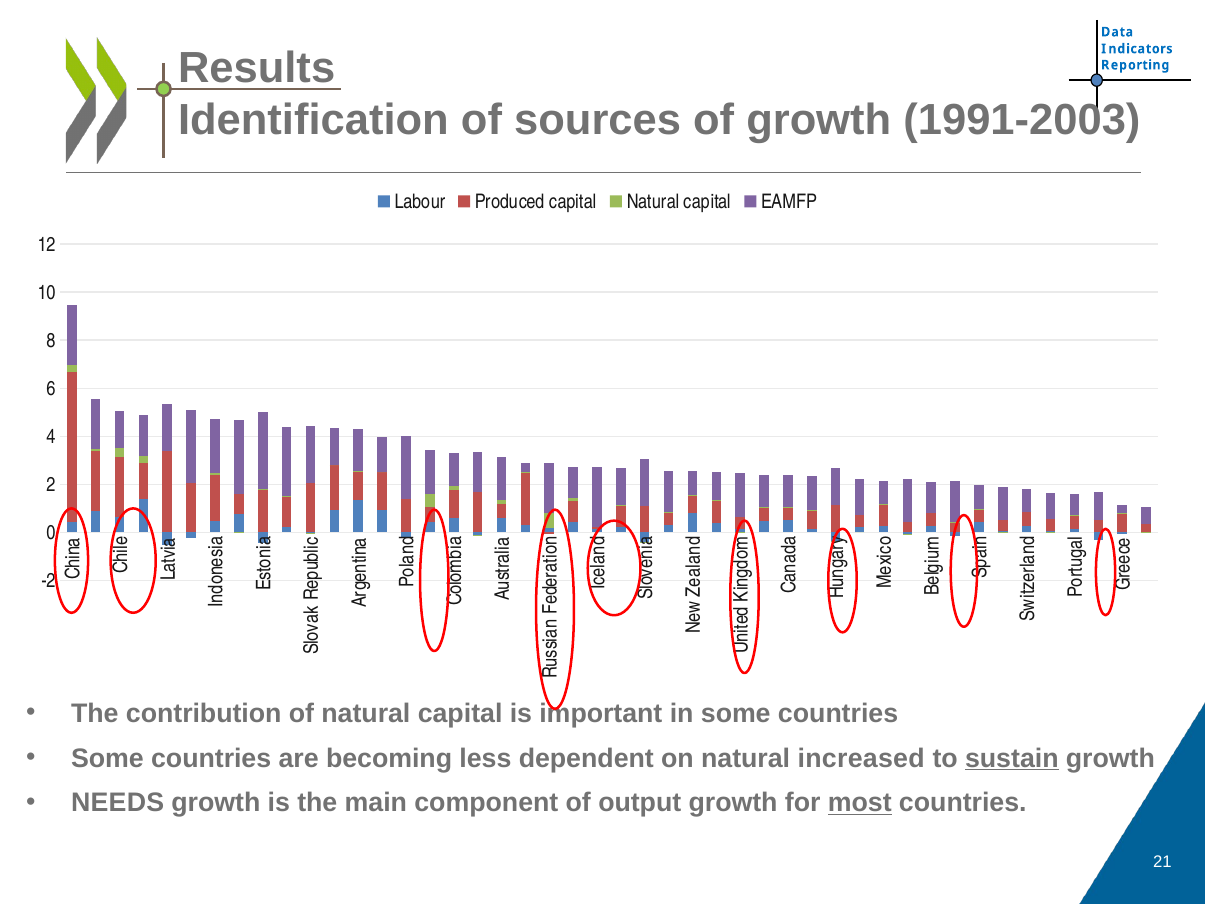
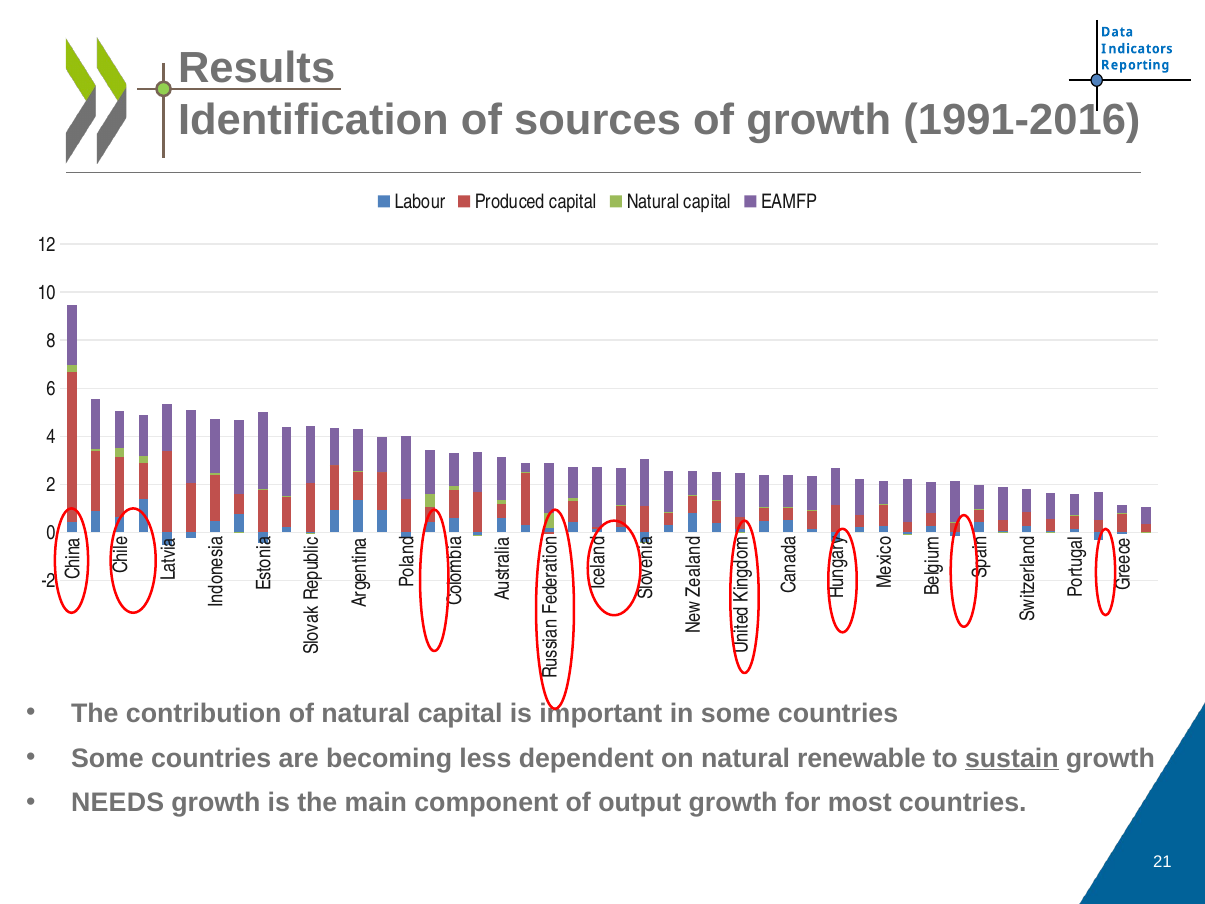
1991-2003: 1991-2003 -> 1991-2016 (1022, 120)
increased: increased -> renewable (861, 758)
most underline: present -> none (860, 803)
